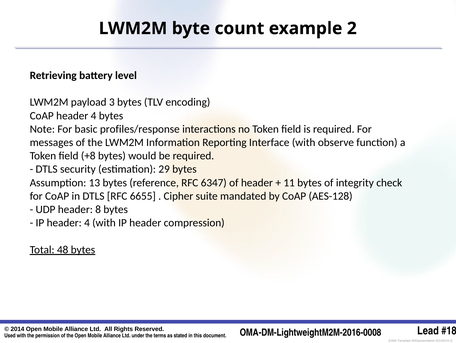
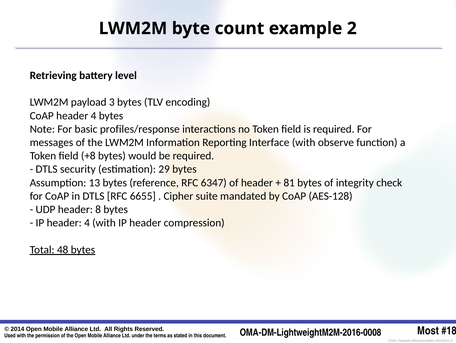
11: 11 -> 81 (289, 182)
Lead: Lead -> Most (428, 330)
